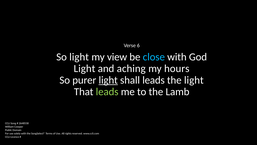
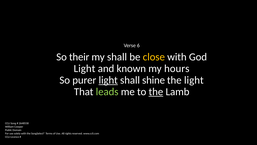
So light: light -> their (79, 57)
my view: view -> shall (117, 57)
close colour: light blue -> yellow (154, 57)
aching: aching -> known (131, 68)
shall leads: leads -> shine (154, 80)
the underline: none -> present (156, 91)
